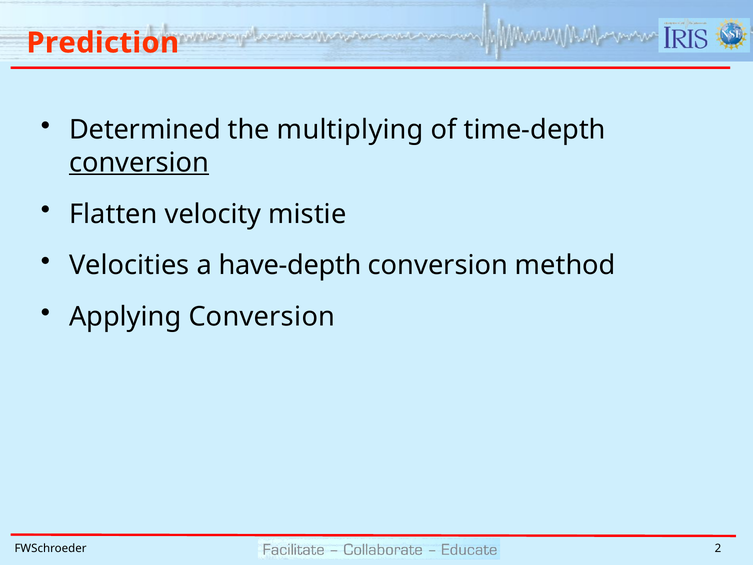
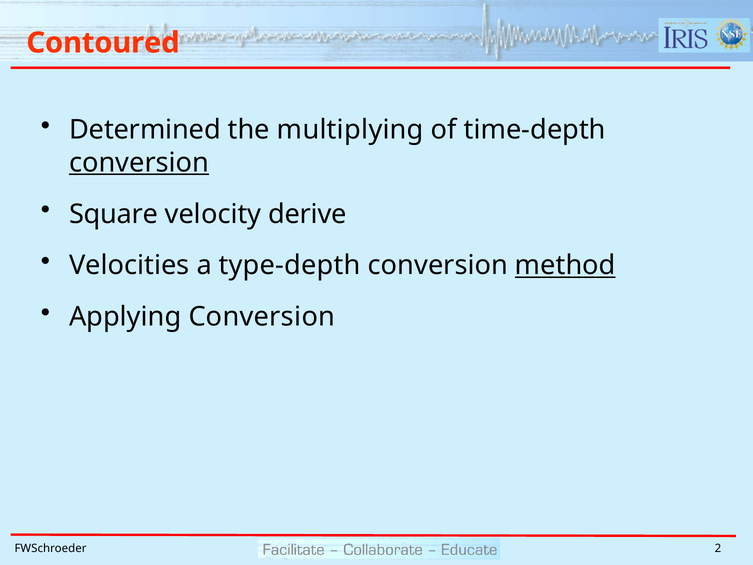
Prediction: Prediction -> Contoured (103, 43)
Flatten: Flatten -> Square (114, 214)
mistie: mistie -> derive (307, 214)
have-depth: have-depth -> type-depth (290, 265)
method underline: none -> present (565, 265)
